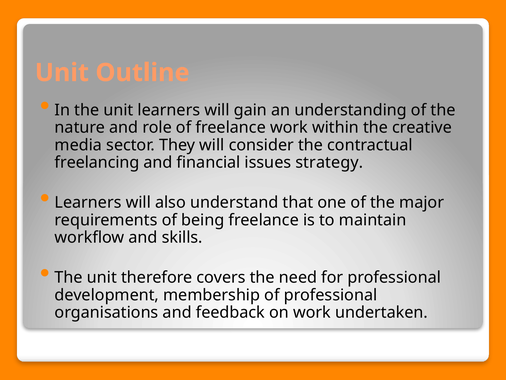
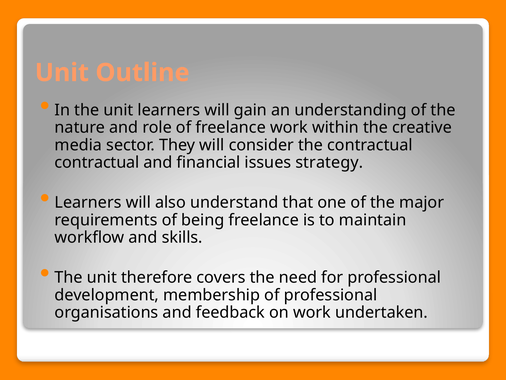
freelancing: freelancing -> contractual (97, 162)
